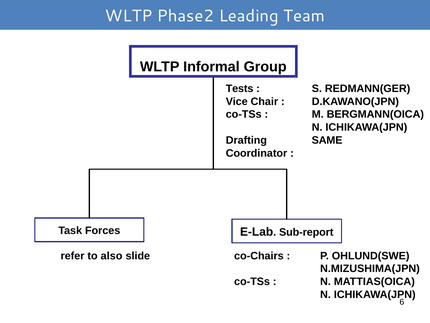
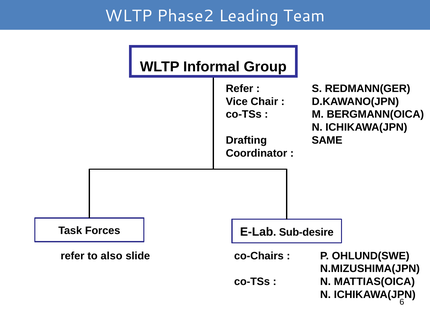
Tests: Tests -> Refer (240, 88)
Sub-report: Sub-report -> Sub-desire (306, 232)
